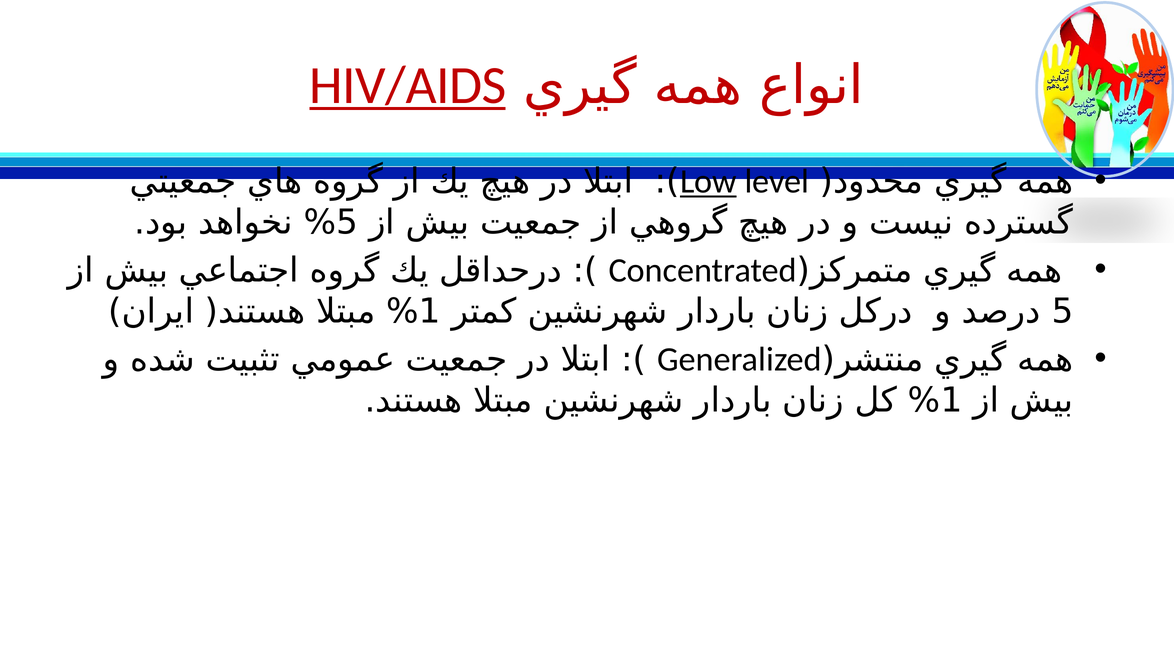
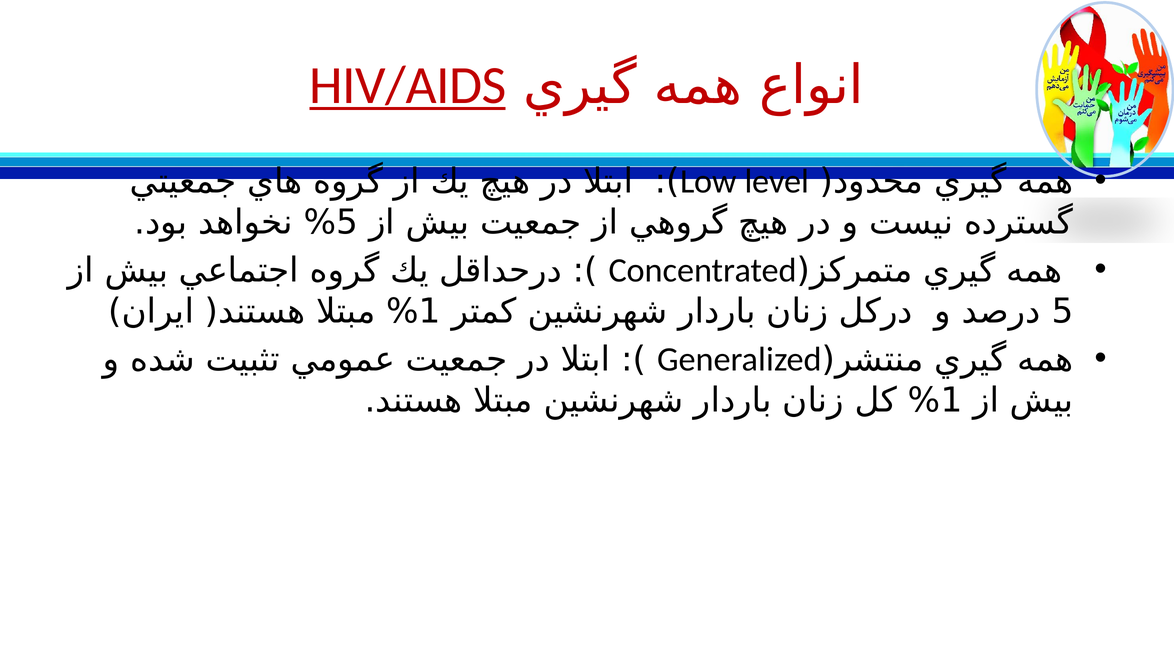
Low underline: present -> none (709, 181)
